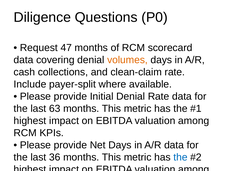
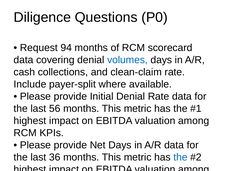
47: 47 -> 94 (66, 48)
volumes colour: orange -> blue (127, 60)
63: 63 -> 56 (55, 109)
